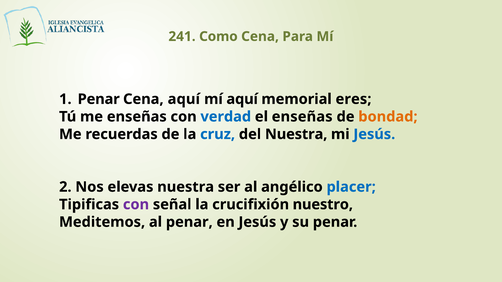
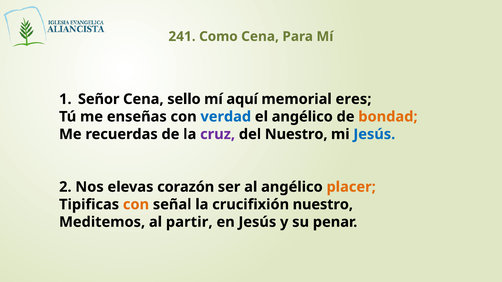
Penar: Penar -> Señor (99, 99)
Cena aquí: aquí -> sello (184, 99)
el enseñas: enseñas -> angélico (302, 117)
cruz colour: blue -> purple (218, 134)
del Nuestra: Nuestra -> Nuestro (296, 134)
elevas nuestra: nuestra -> corazón (186, 187)
placer colour: blue -> orange (351, 187)
con colour: purple -> orange (136, 205)
al penar: penar -> partir (189, 222)
